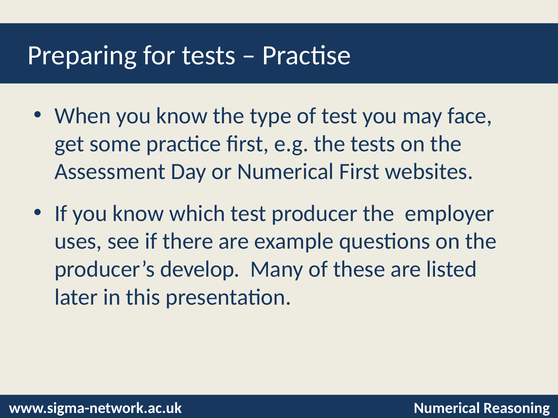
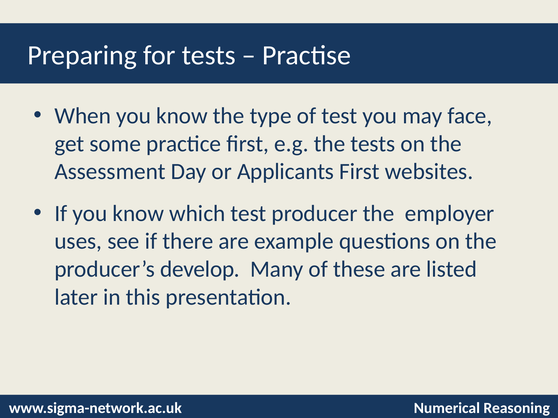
or Numerical: Numerical -> Applicants (286, 172)
